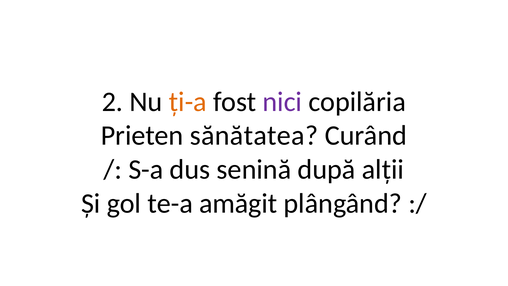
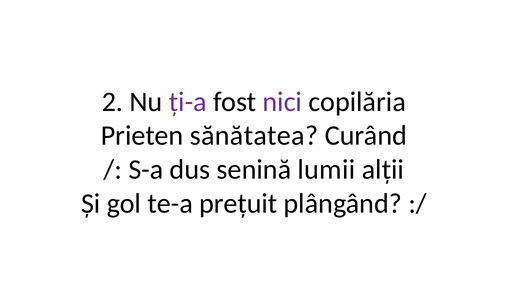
ți-a colour: orange -> purple (188, 102)
după: după -> lumii (326, 169)
amăgit: amăgit -> prețuit (238, 203)
